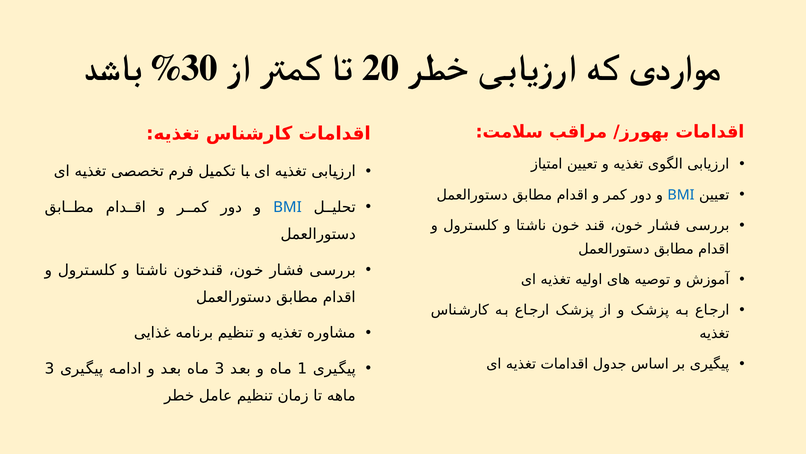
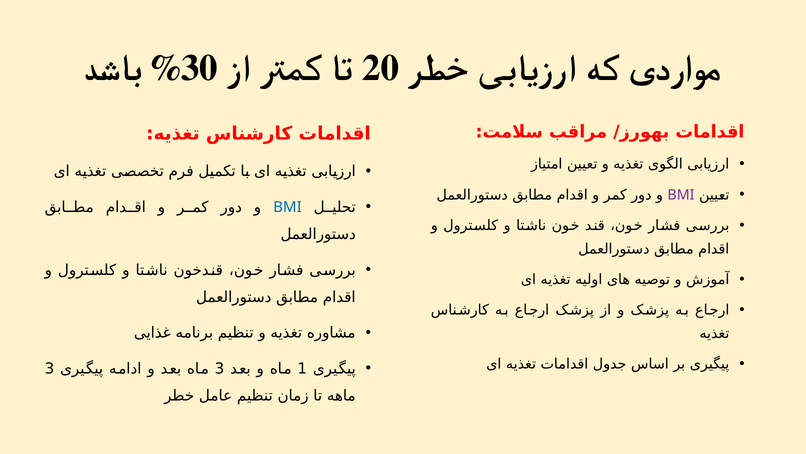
BMI colour: blue -> purple (681, 195)
